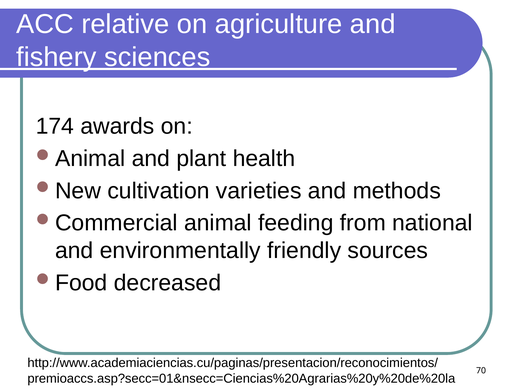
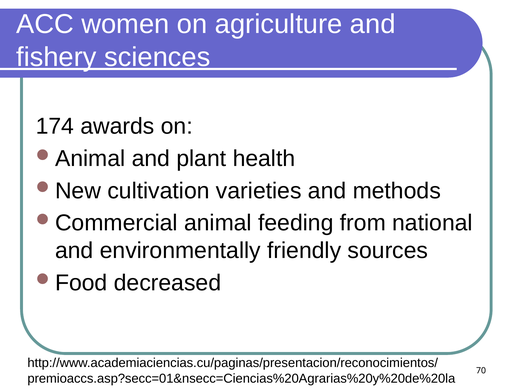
relative: relative -> women (125, 24)
